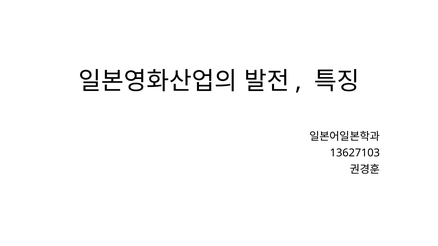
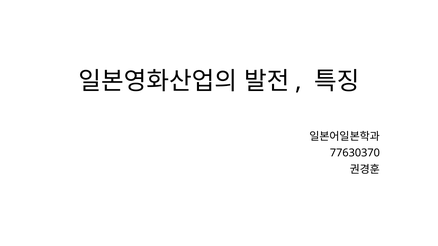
13627103: 13627103 -> 77630370 (355, 153)
